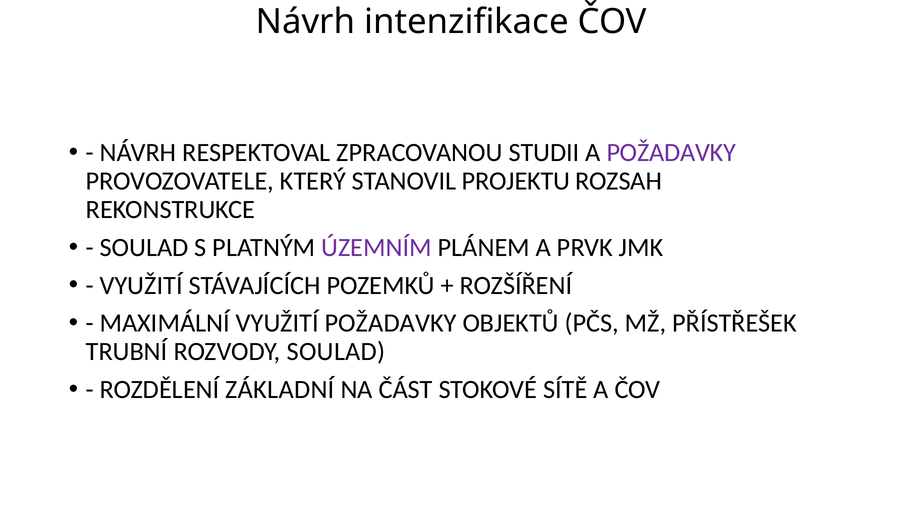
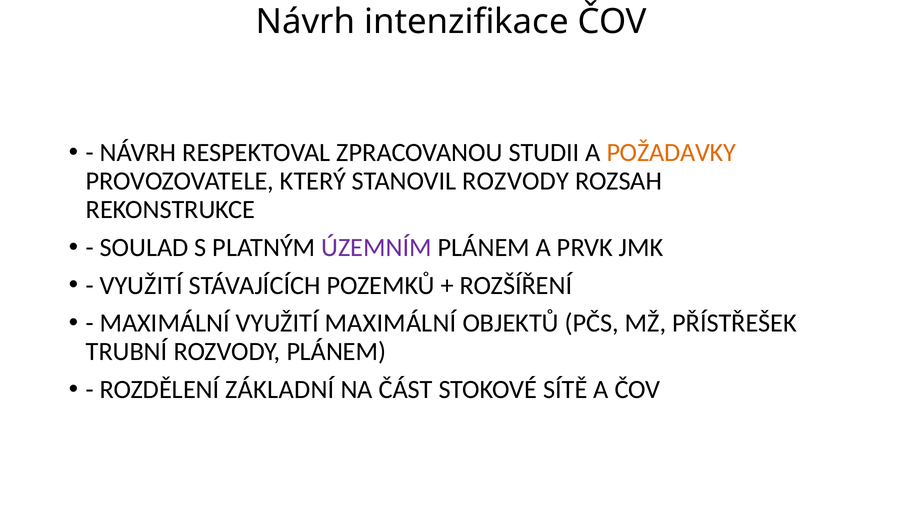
POŽADAVKY colour: purple -> orange (671, 153)
STANOVIL PROJEKTU: PROJEKTU -> ROZVODY (516, 181)
VYUŽITÍ POŽADAVKY: POŽADAVKY -> MAXIMÁLNÍ (391, 323)
ROZVODY SOULAD: SOULAD -> PLÁNEM (336, 352)
